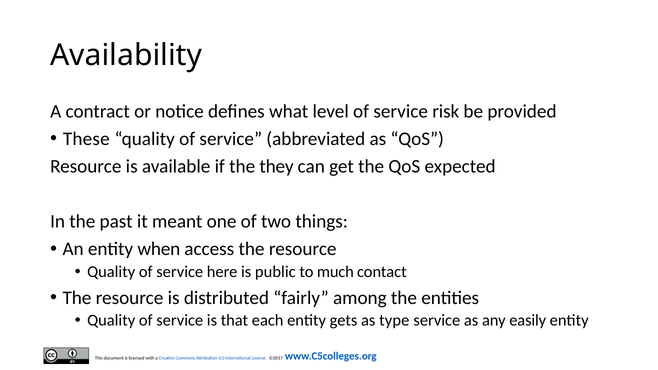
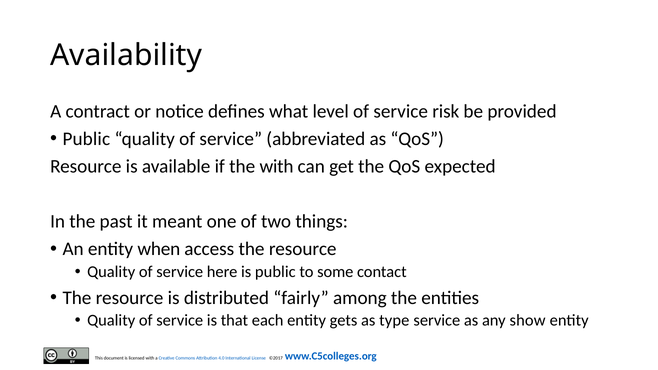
These: These -> Public (86, 139)
the they: they -> with (277, 166)
much: much -> some (335, 272)
easily: easily -> show (528, 321)
